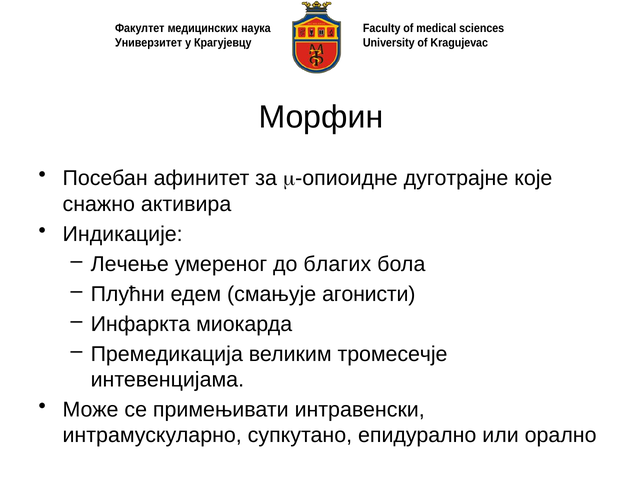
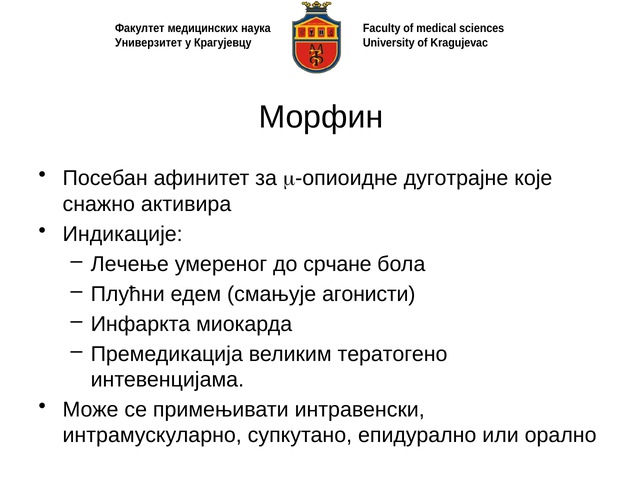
благих: благих -> срчане (338, 264)
тромесечје: тромесечје -> тератогено (393, 354)
